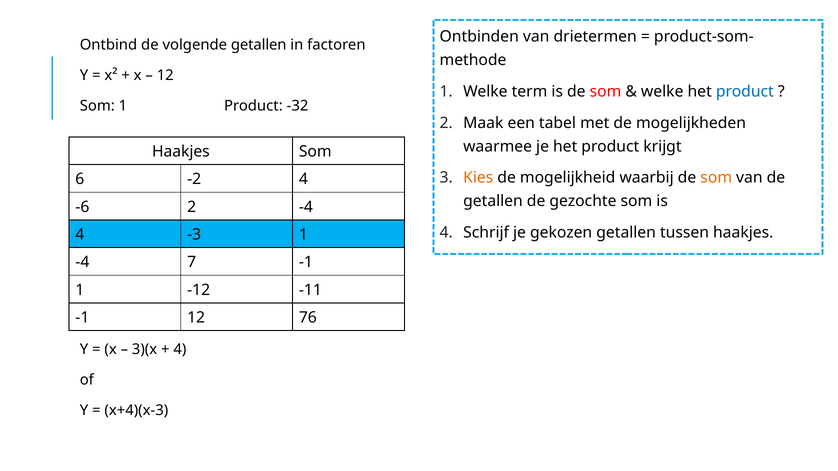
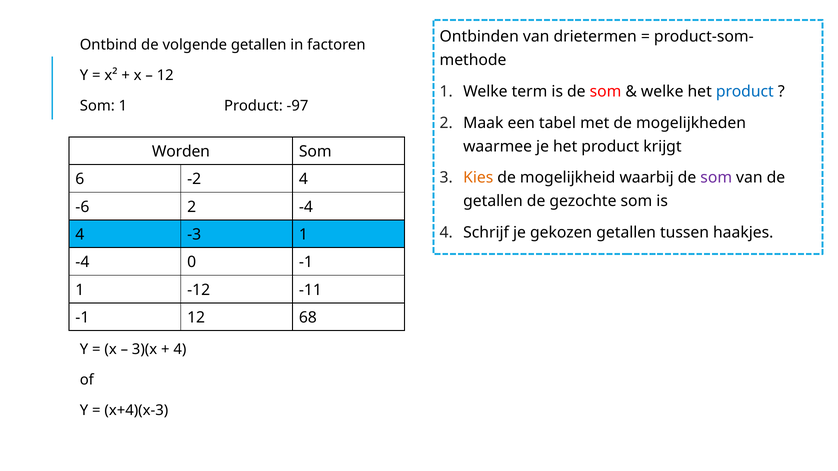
-32: -32 -> -97 (298, 106)
Haakjes: Haakjes -> Worden (181, 152)
som colour: orange -> purple (716, 178)
7: 7 -> 0 (192, 262)
76: 76 -> 68 (308, 318)
